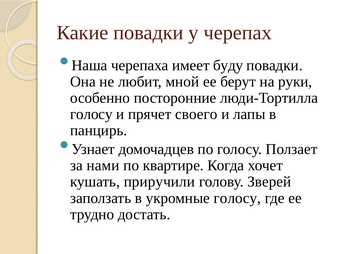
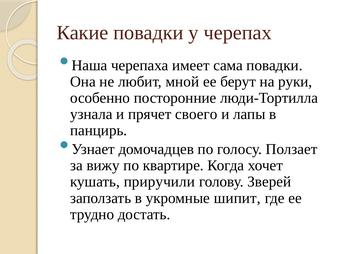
буду: буду -> сама (228, 65)
голосу: голосу -> узнала (91, 114)
нами: нами -> вижу (103, 166)
укромные голосу: голосу -> шипит (237, 198)
